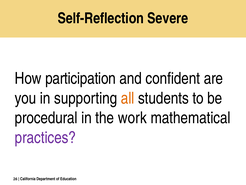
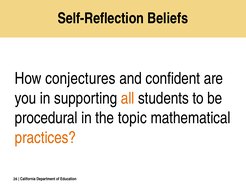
Severe: Severe -> Beliefs (168, 18)
participation: participation -> conjectures (80, 78)
work: work -> topic (132, 118)
practices colour: purple -> orange (45, 137)
